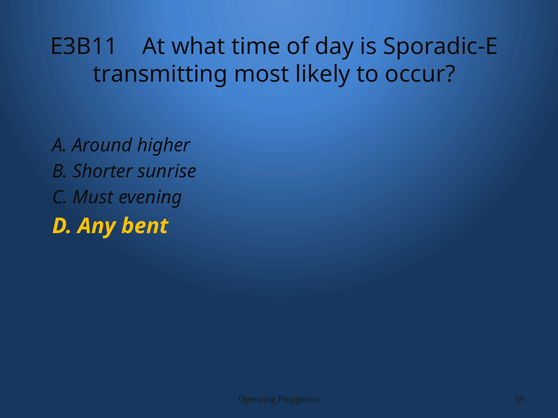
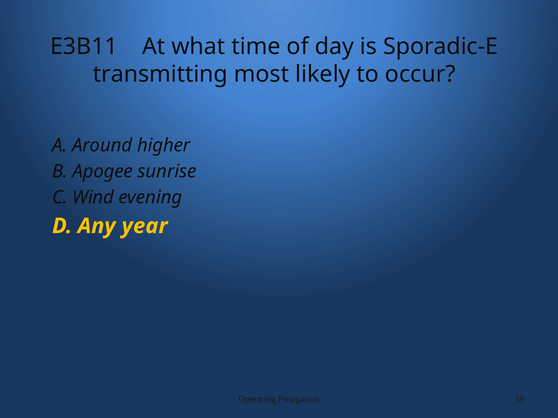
Shorter: Shorter -> Apogee (103, 171)
Must: Must -> Wind (93, 198)
bent: bent -> year (145, 226)
